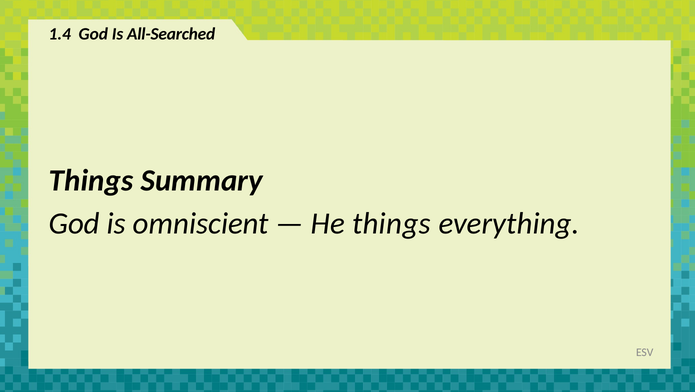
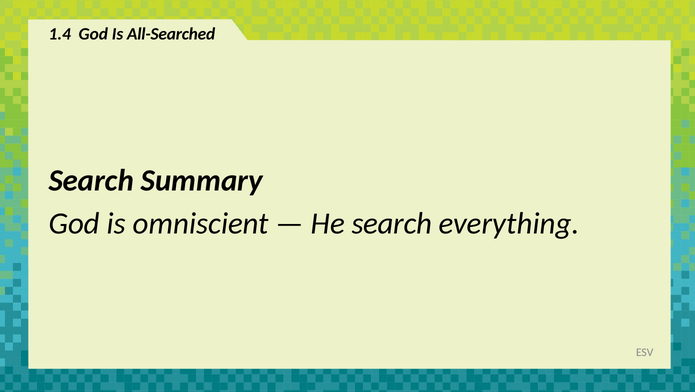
Things: Things -> Search (91, 180)
He things: things -> search (392, 224)
